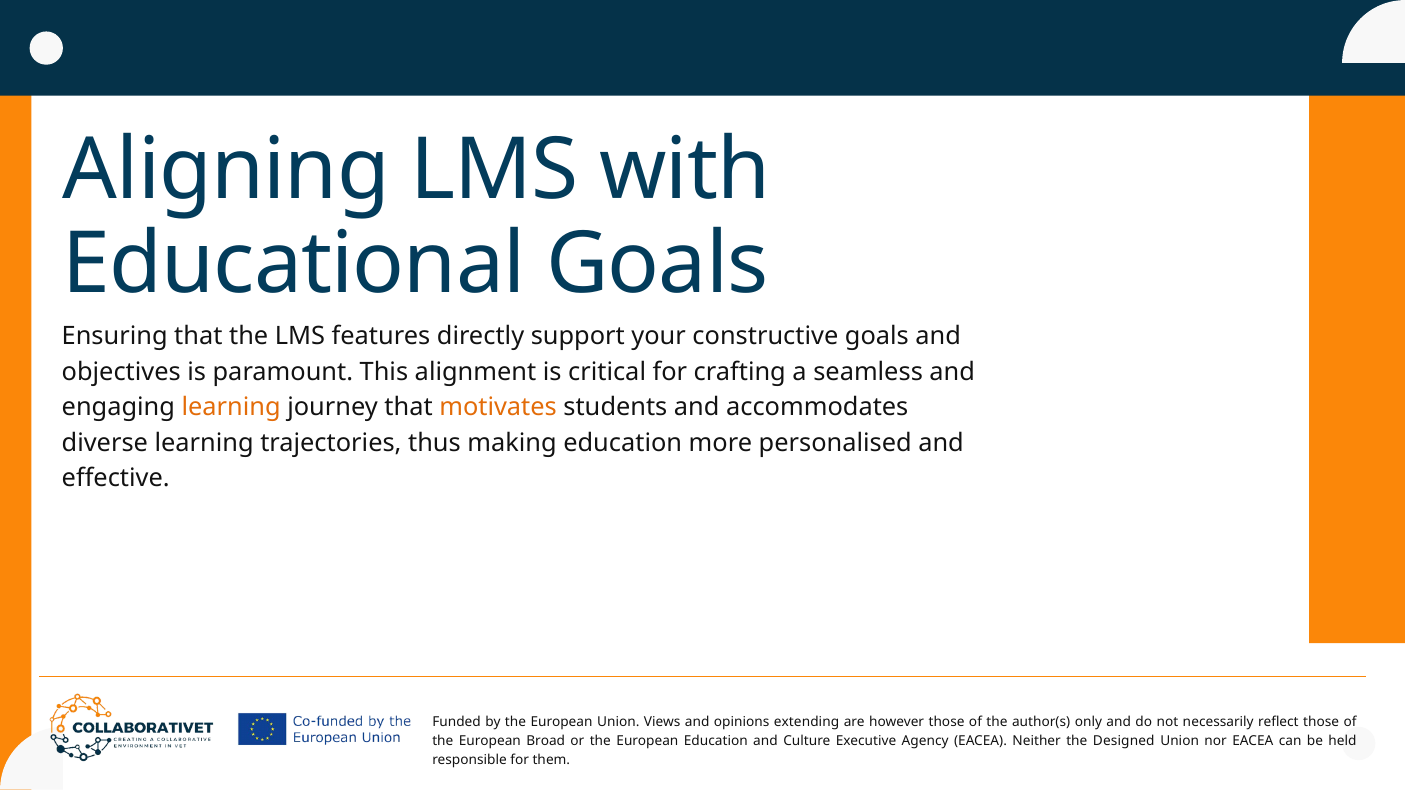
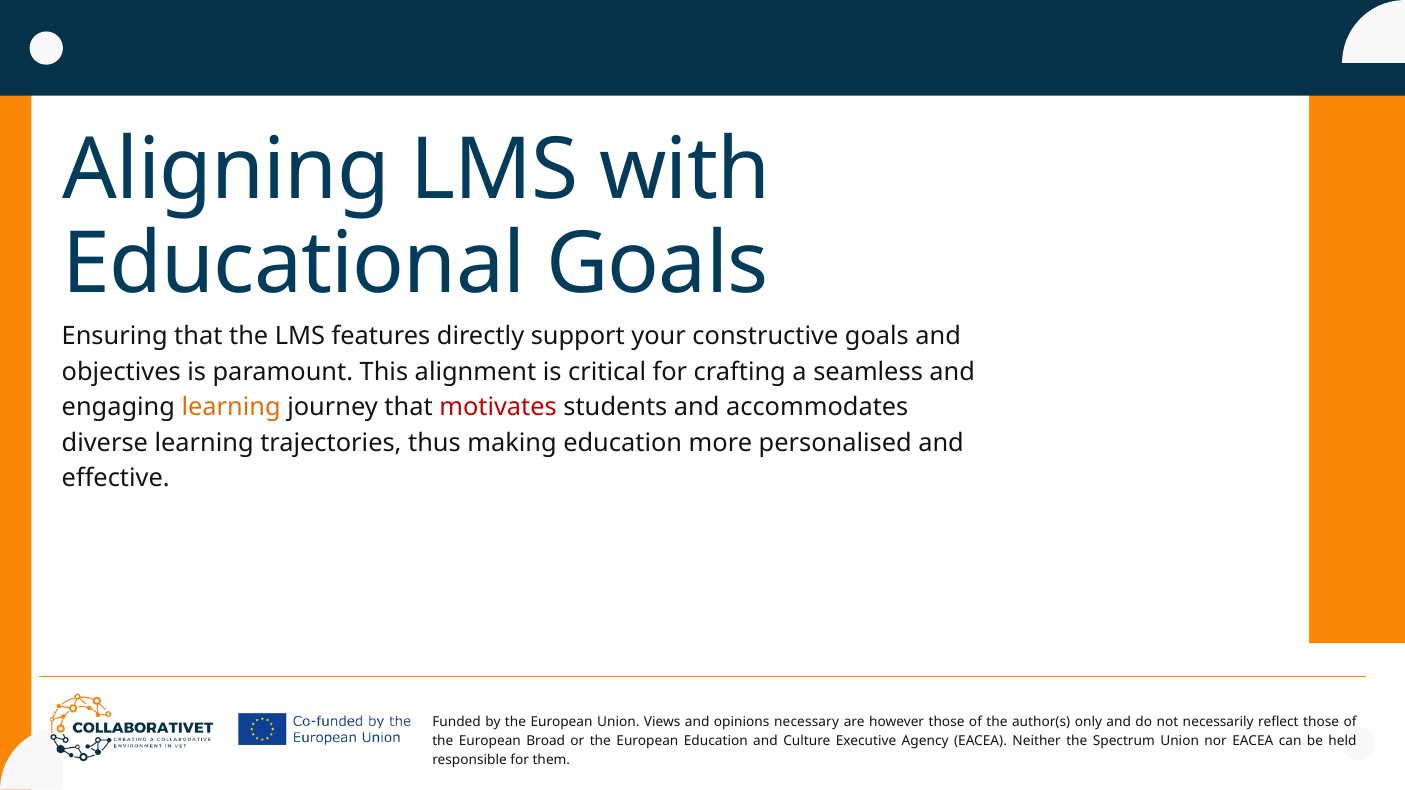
motivates colour: orange -> red (498, 408)
extending: extending -> necessary (807, 722)
Designed: Designed -> Spectrum (1124, 741)
